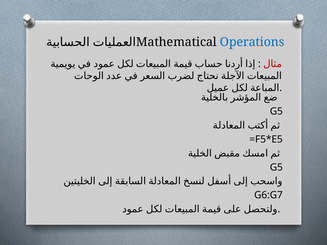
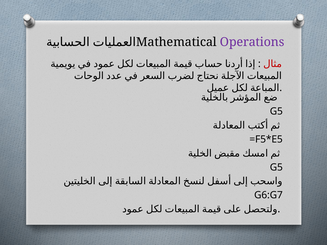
Operations colour: blue -> purple (252, 42)
